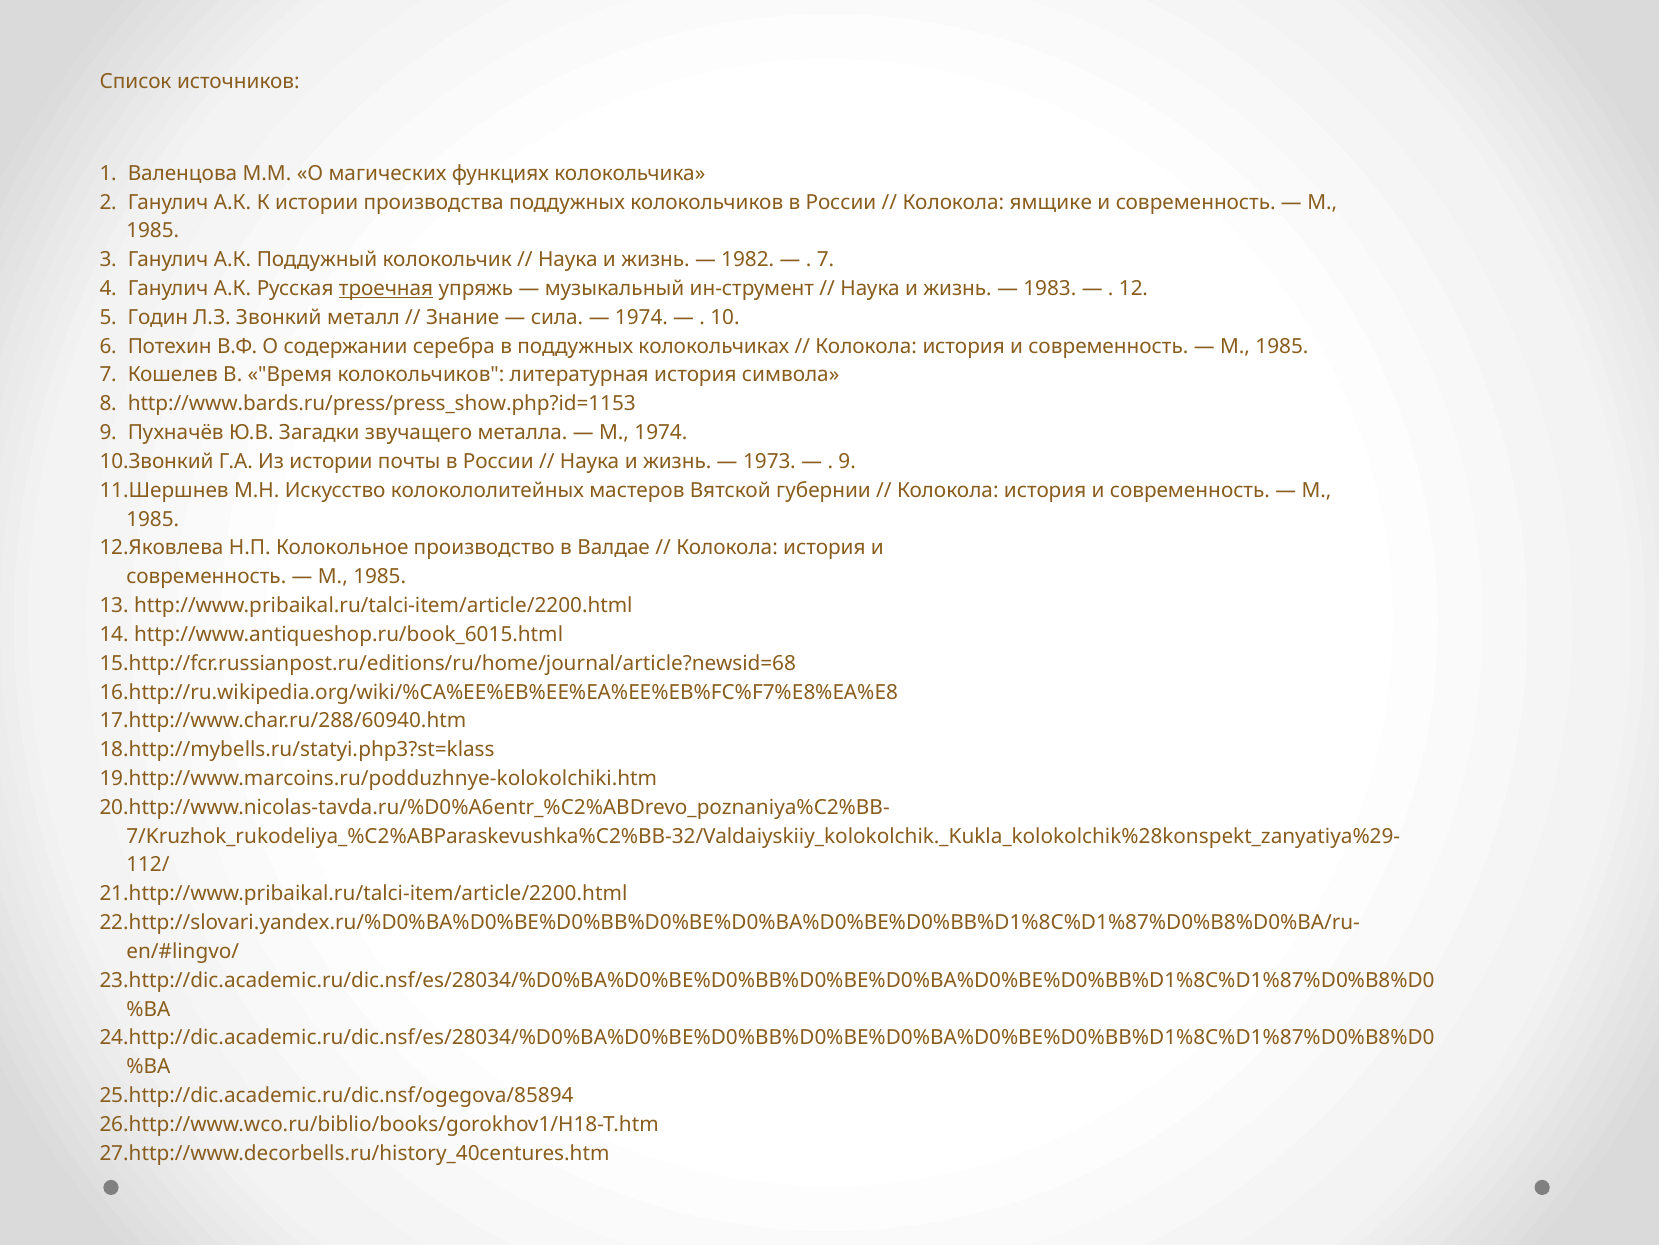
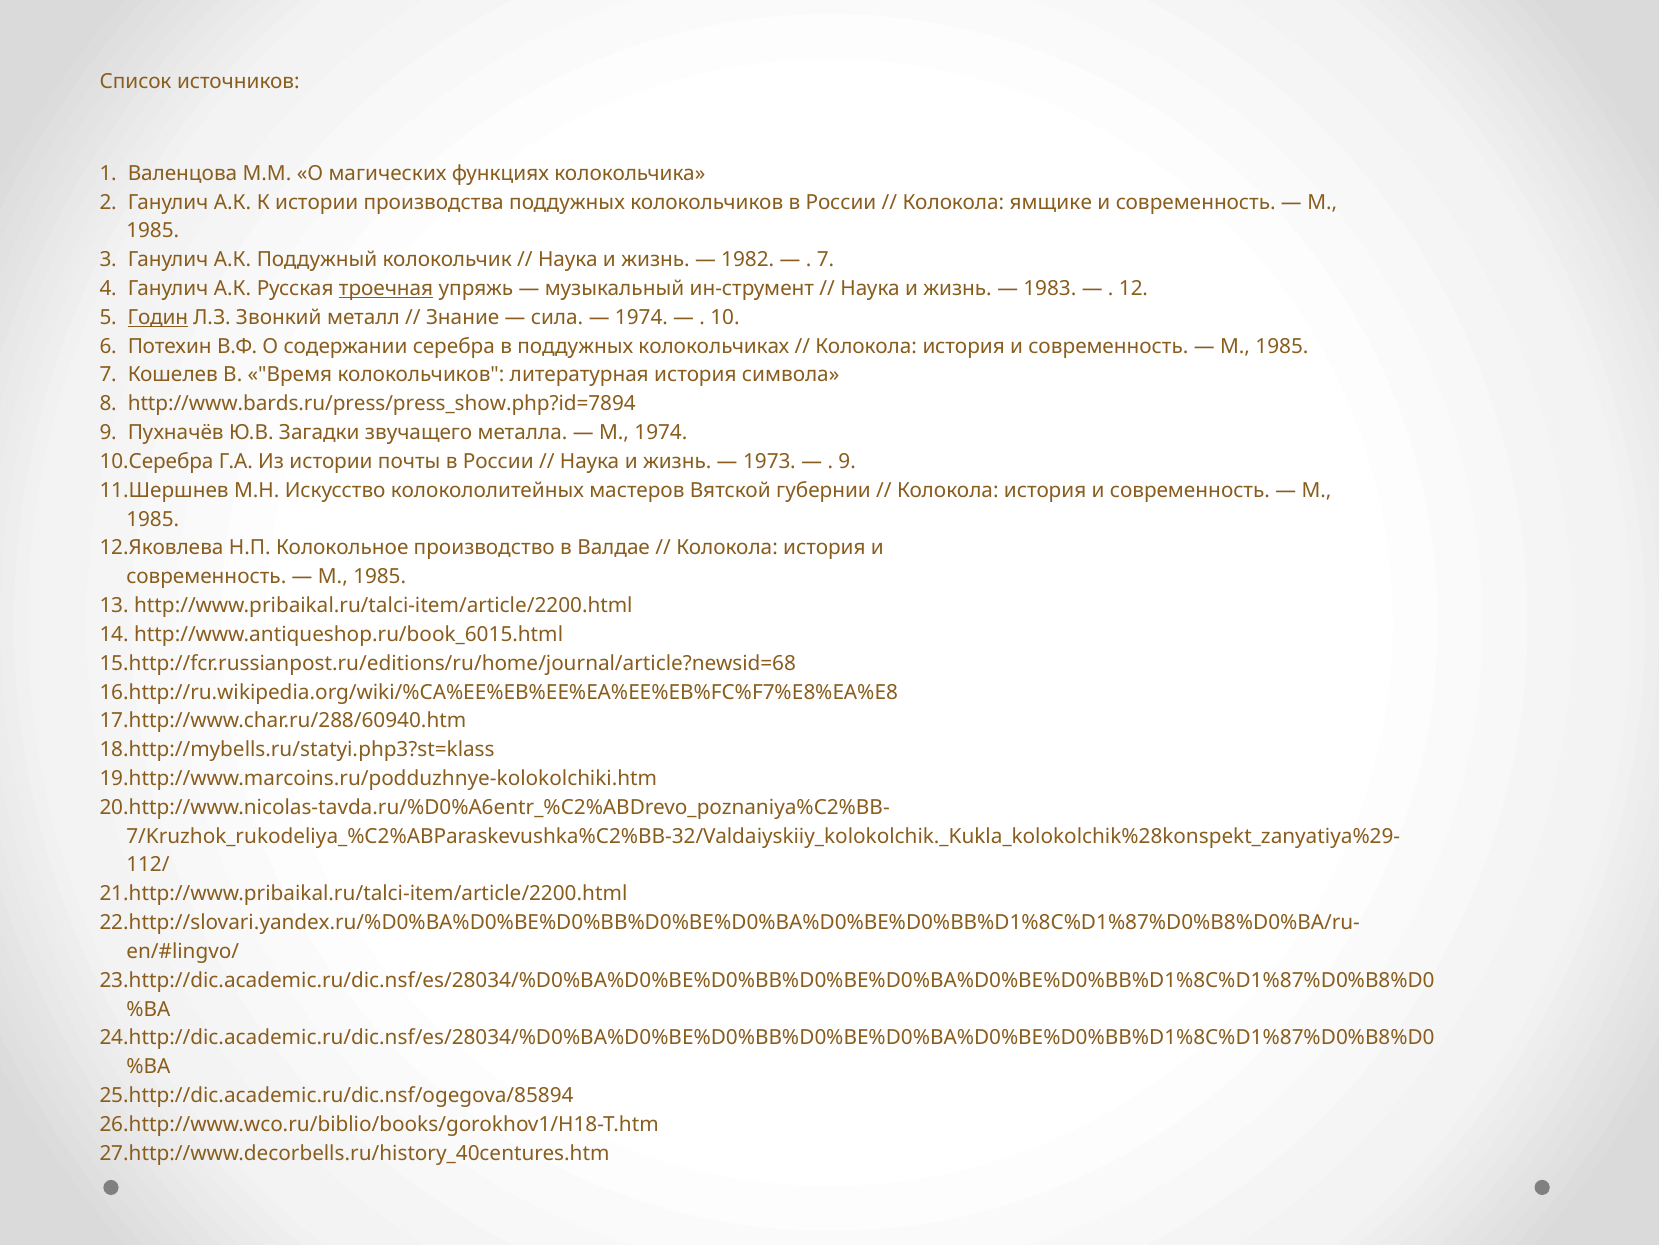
Годин underline: none -> present (158, 317)
http://www.bards.ru/press/press_show.php?id=1153: http://www.bards.ru/press/press_show.php?id=1153 -> http://www.bards.ru/press/press_show.php?id=7894 (382, 404)
10.Звонкий: 10.Звонкий -> 10.Серебра (157, 461)
